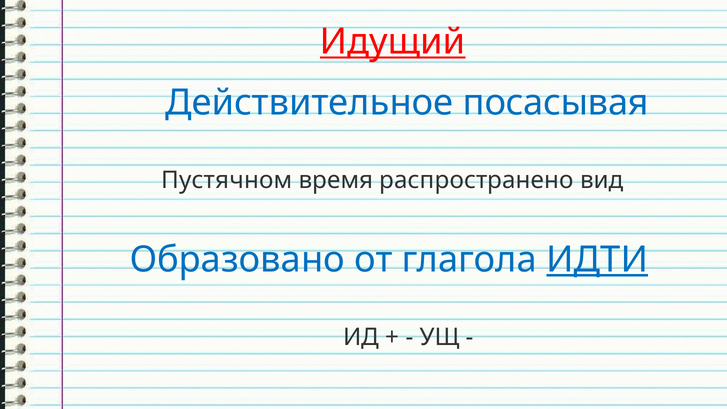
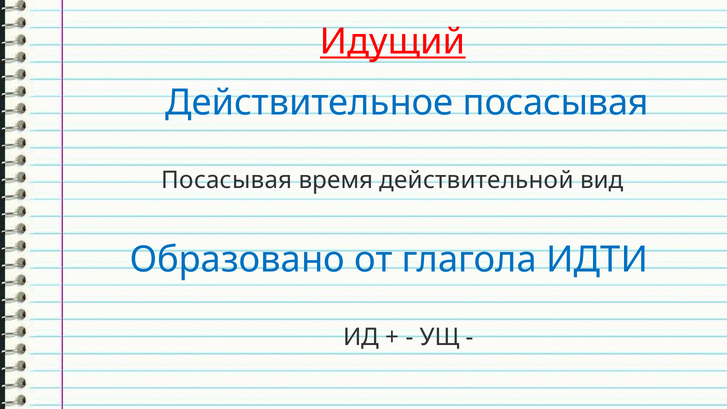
Пустячном: Пустячном -> Посасывая (227, 180)
распространено: распространено -> действительной (477, 180)
ИДТИ underline: present -> none (597, 260)
